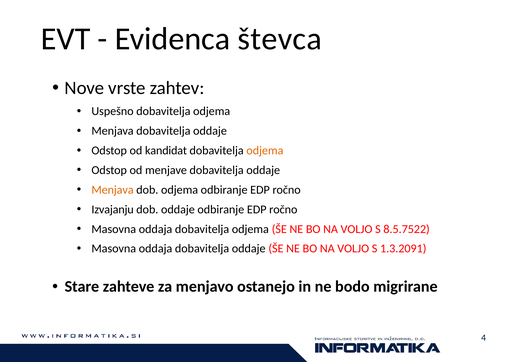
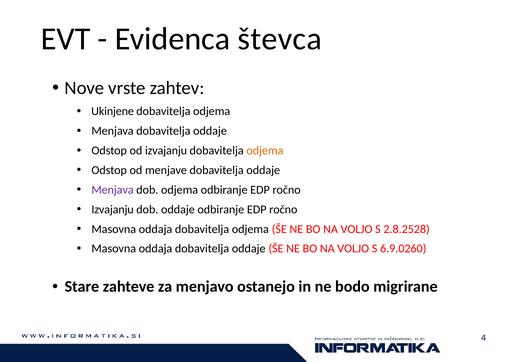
Uspešno: Uspešno -> Ukinjene (113, 111)
od kandidat: kandidat -> izvajanju (166, 151)
Menjava colour: orange -> purple (113, 190)
8.5.7522: 8.5.7522 -> 2.8.2528 (407, 229)
1.3.2091: 1.3.2091 -> 6.9.0260 (403, 249)
